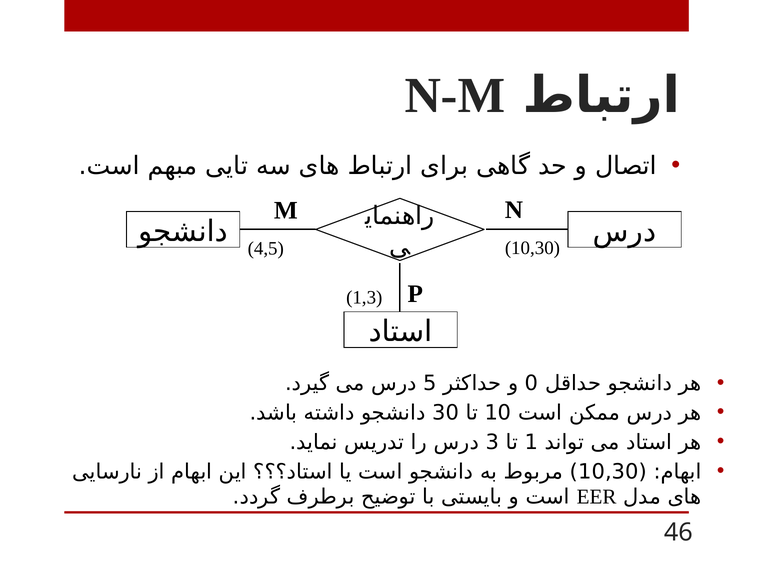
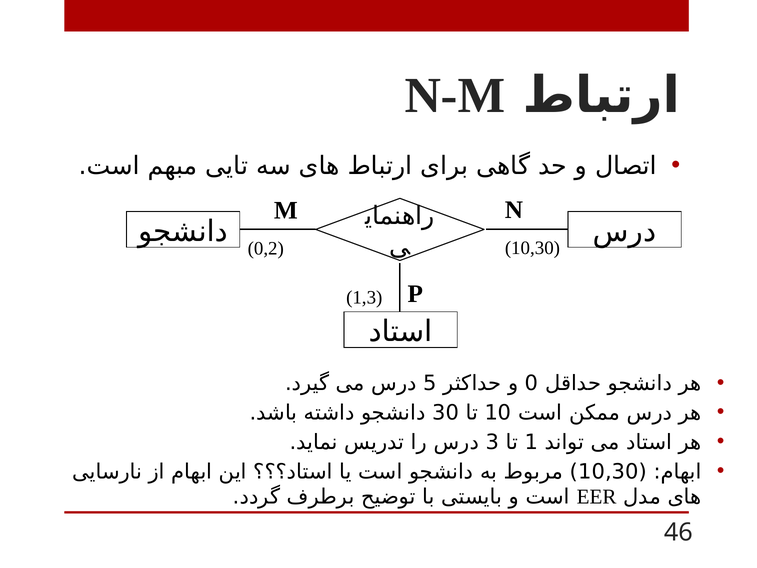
4,5: 4,5 -> 0,2 (266, 249)
